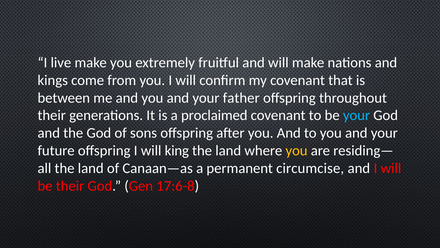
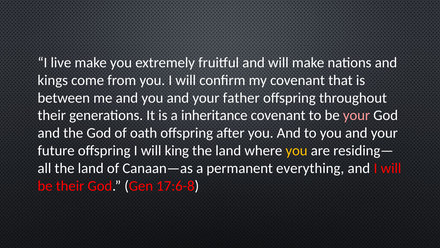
proclaimed: proclaimed -> inheritance (214, 115)
your colour: light blue -> pink (356, 115)
sons: sons -> oath (144, 133)
circumcise: circumcise -> everything (310, 168)
